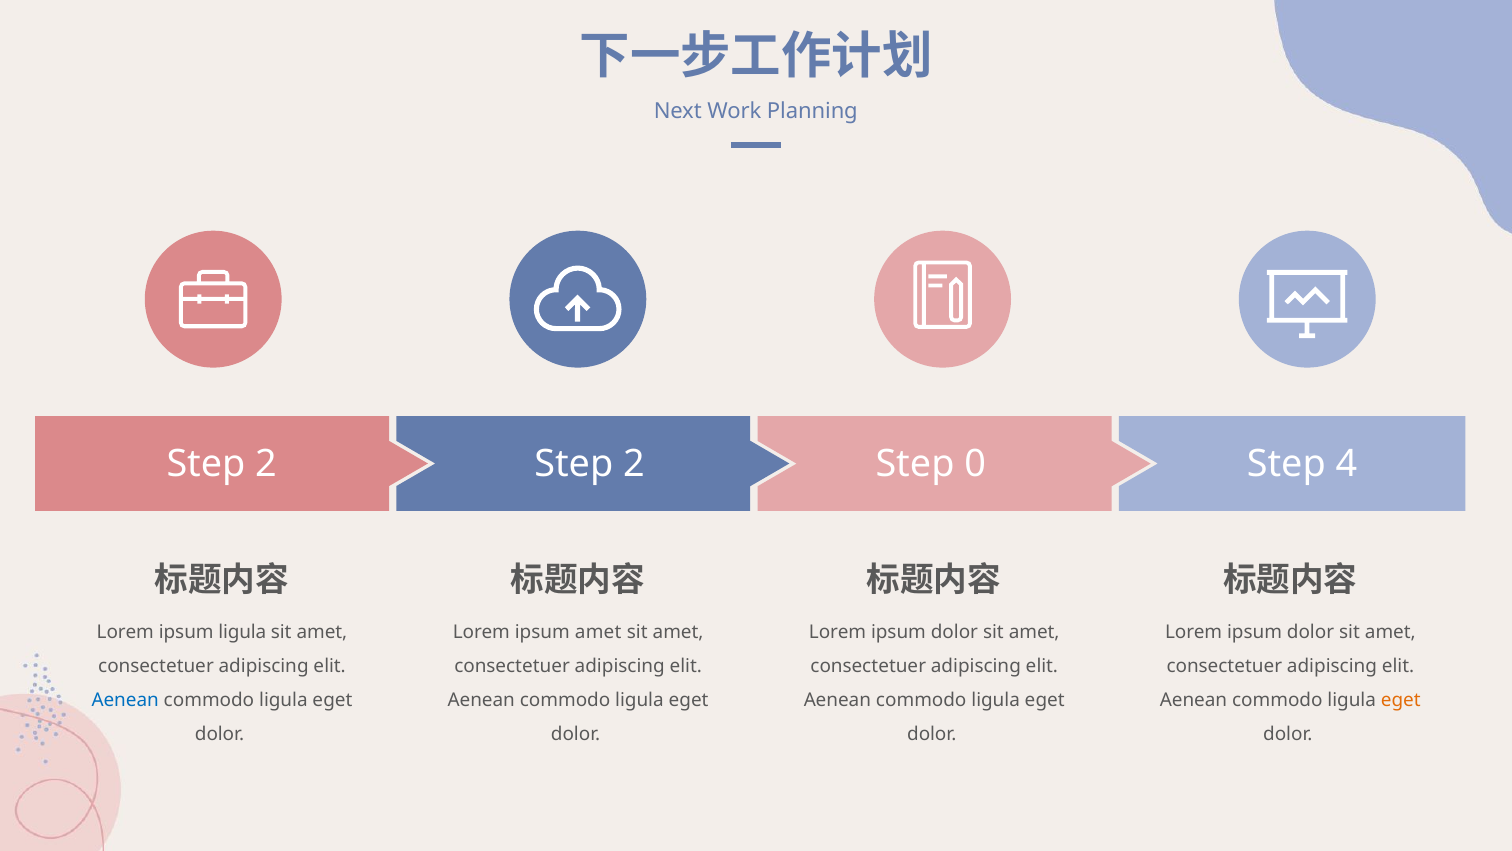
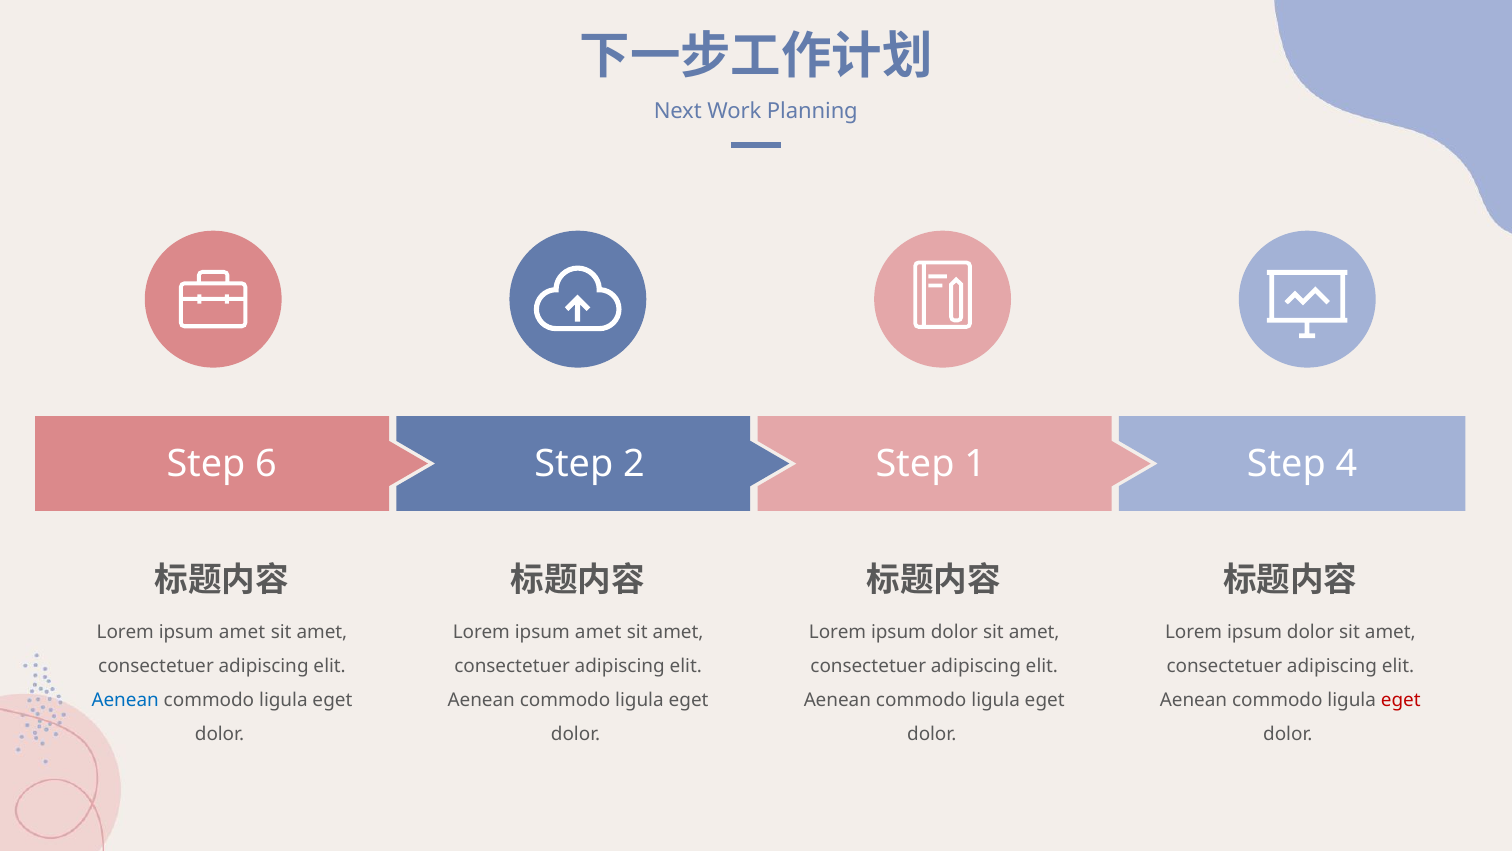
2: 2 -> 6 (266, 463)
0: 0 -> 1 (975, 463)
ligula: ligula -> amet (242, 632)
eget colour: orange -> red (1401, 700)
